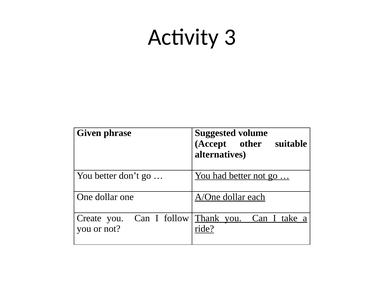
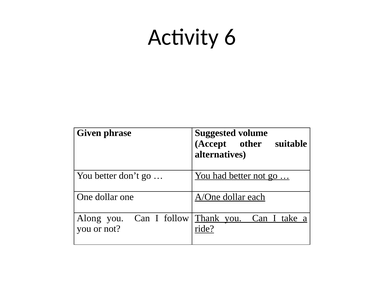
3: 3 -> 6 (230, 37)
Create: Create -> Along (89, 218)
